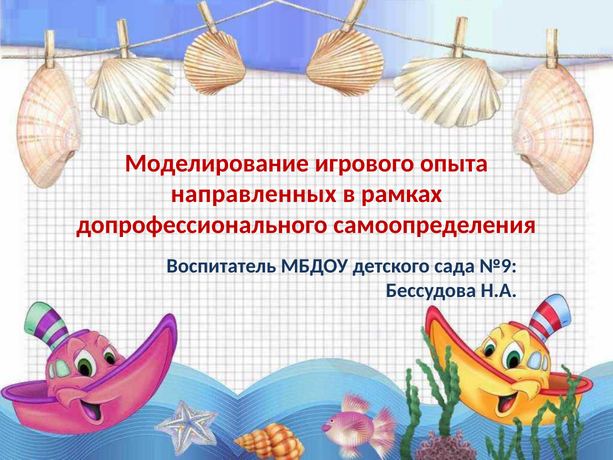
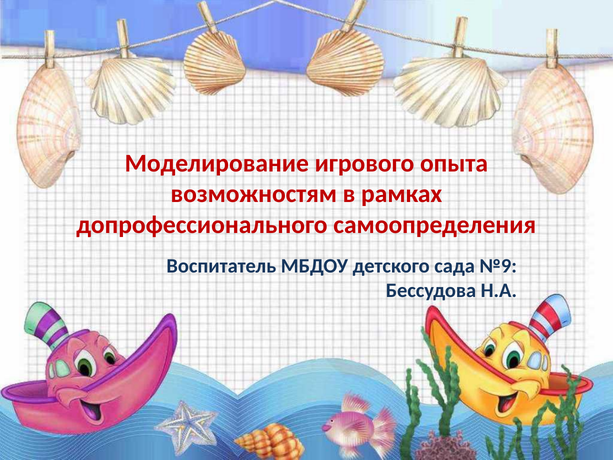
направленных: направленных -> возможностям (254, 194)
